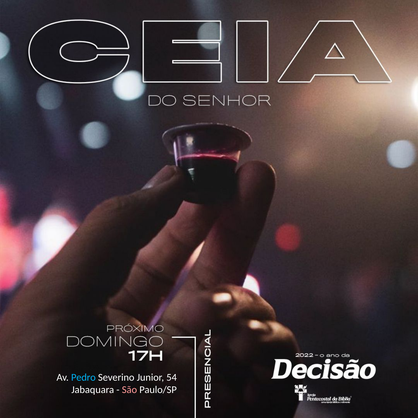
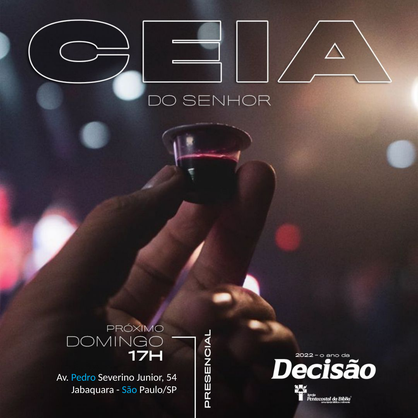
São colour: pink -> light blue (129, 390)
